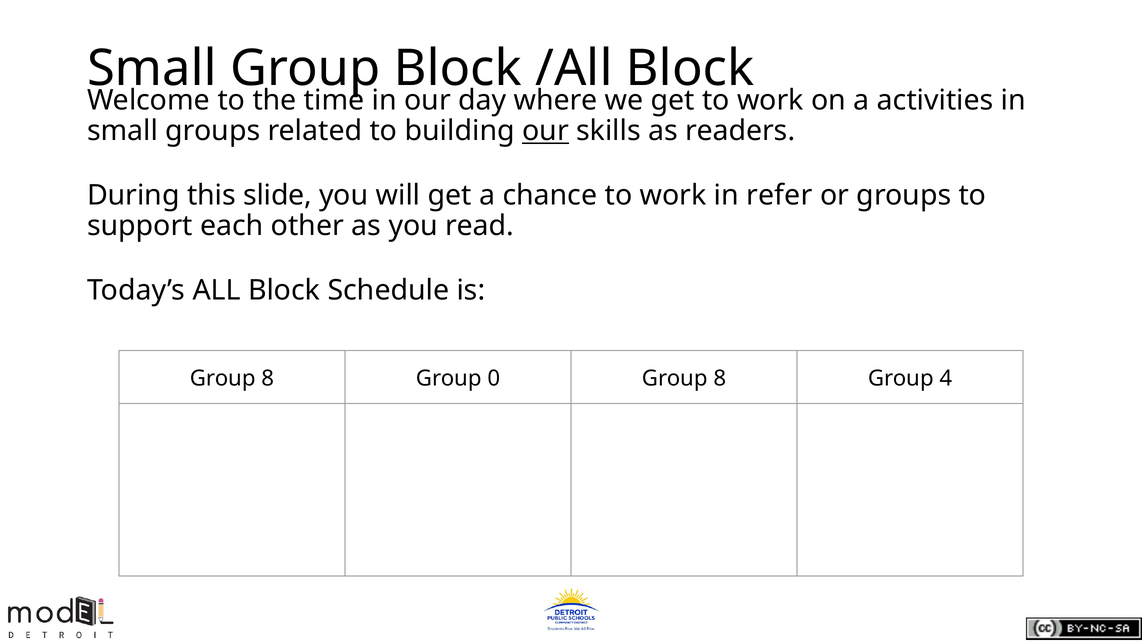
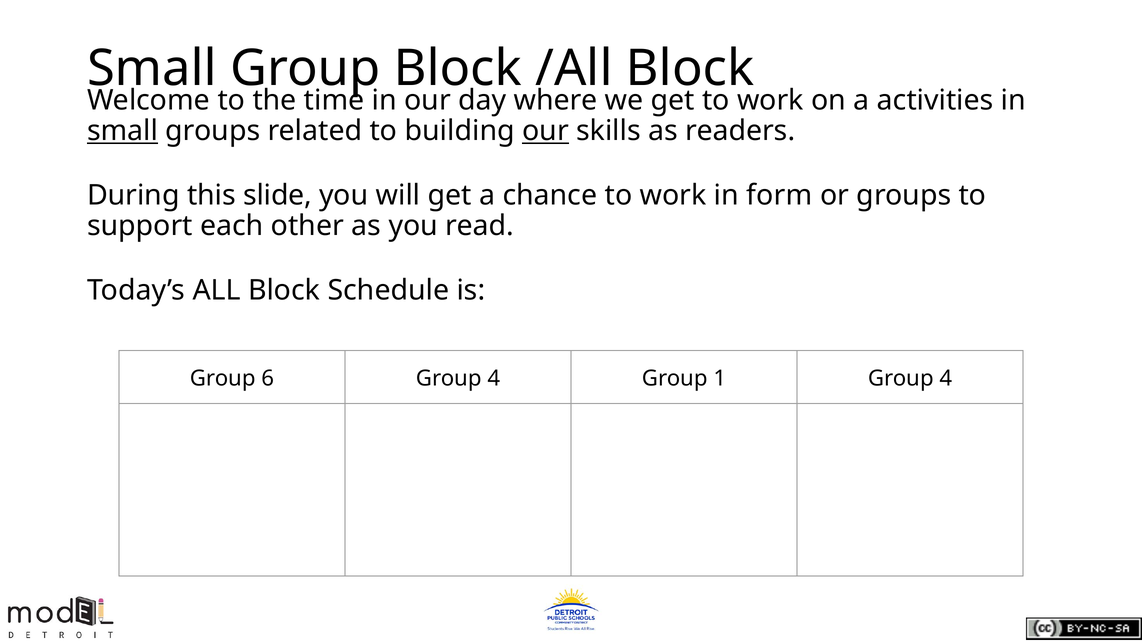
small underline: none -> present (123, 131)
refer: refer -> form (779, 195)
8: 8 -> 6 (268, 379)
0: 0 -> 4 (494, 379)
8: 8 -> 1 (720, 379)
